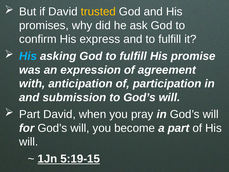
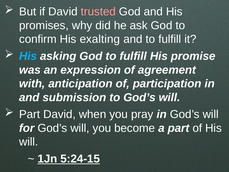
trusted colour: yellow -> pink (98, 12)
express: express -> exalting (100, 39)
5:19-15: 5:19-15 -> 5:24-15 (80, 159)
